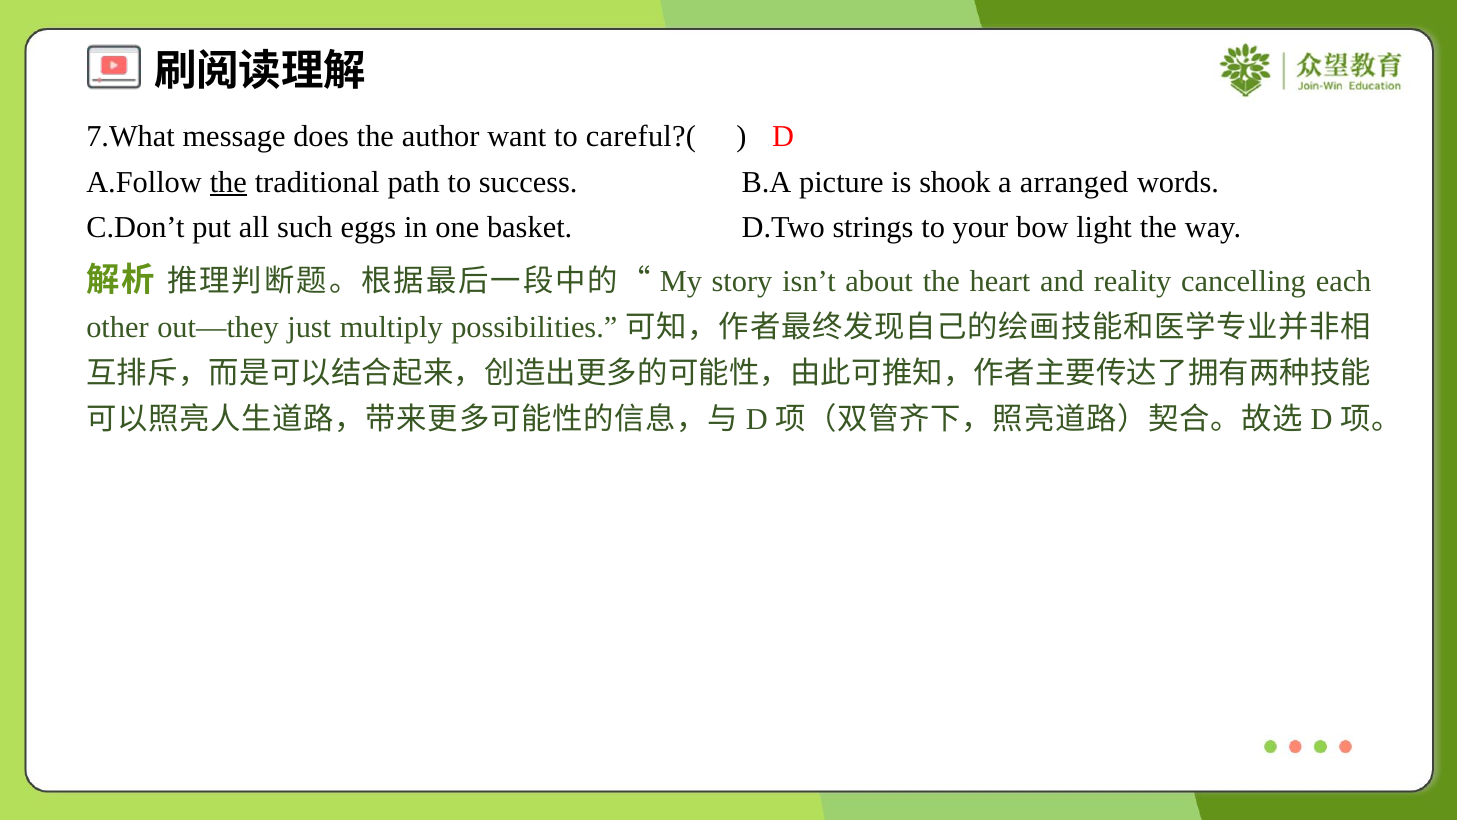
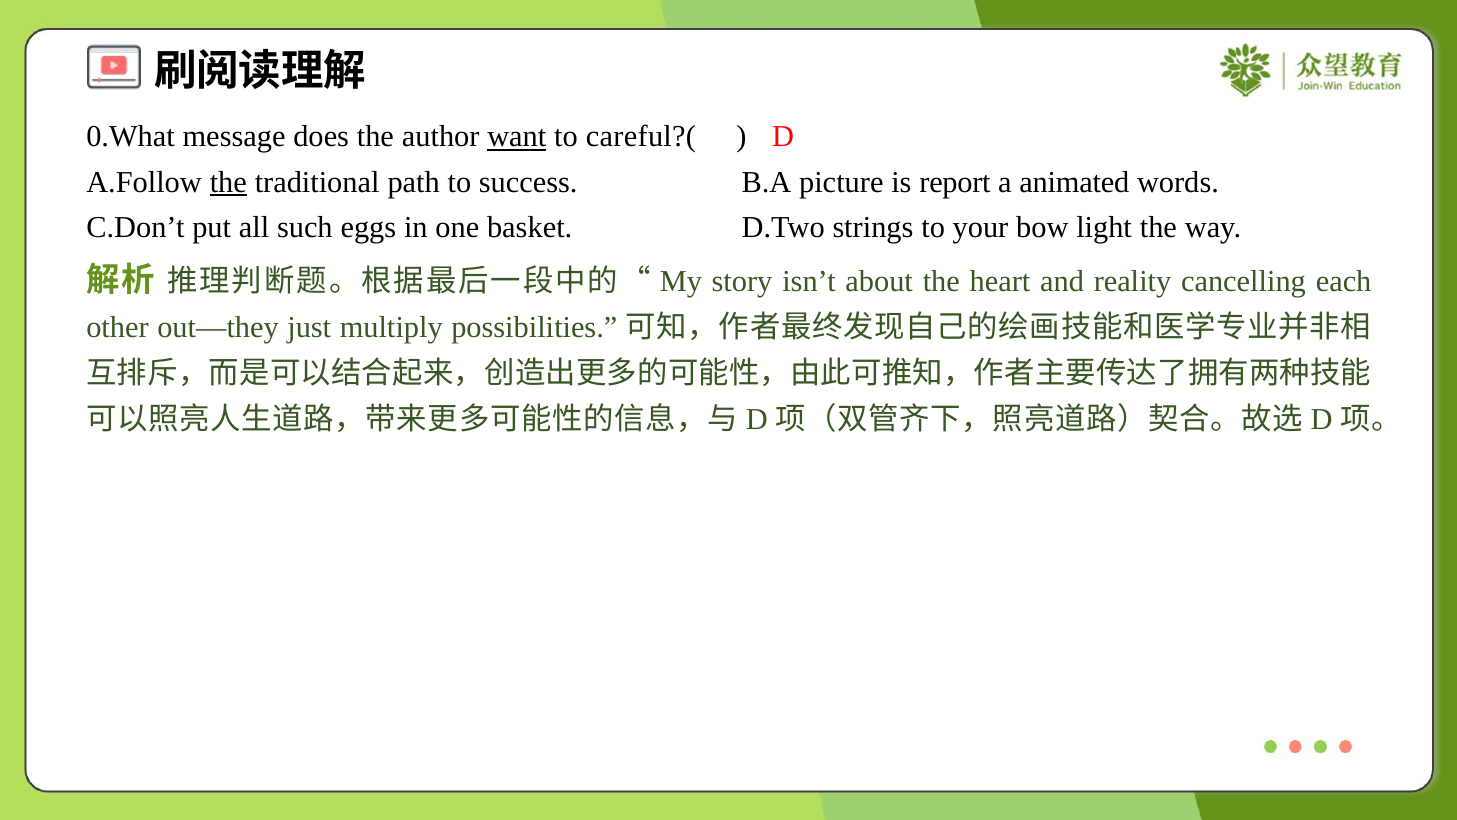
7.What: 7.What -> 0.What (131, 136)
want underline: none -> present (517, 136)
shook: shook -> report (955, 182)
arranged: arranged -> animated (1074, 182)
